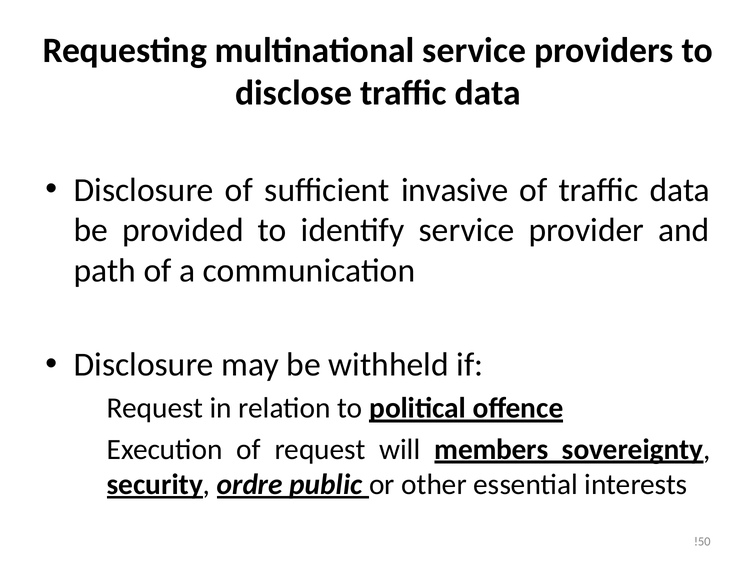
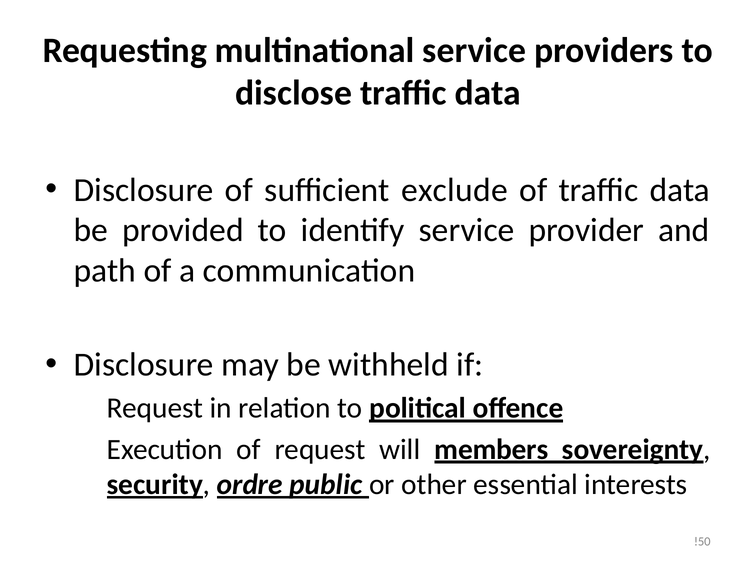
invasive: invasive -> exclude (454, 190)
